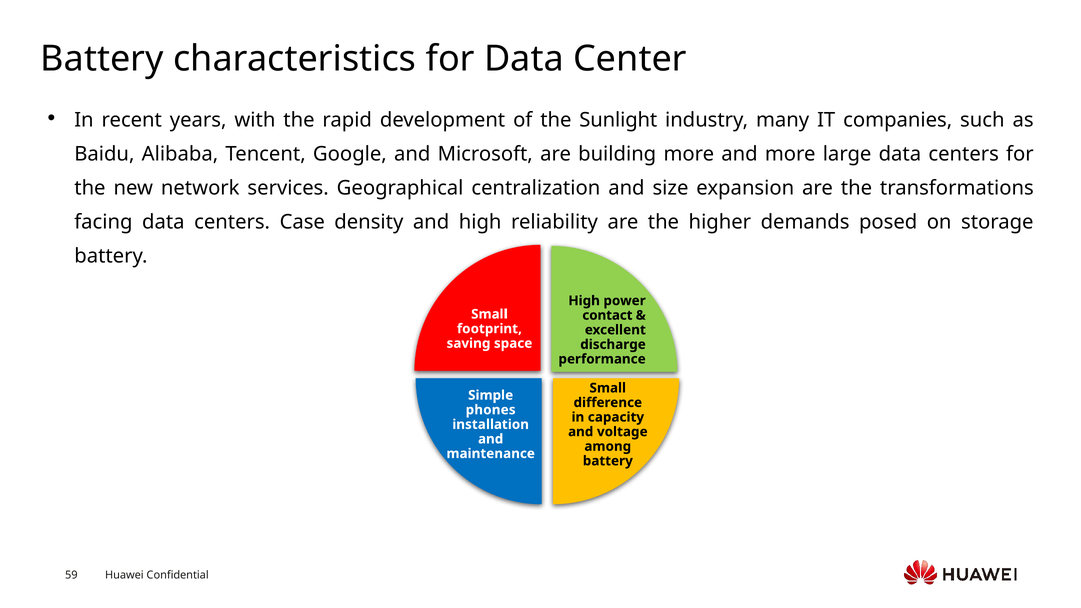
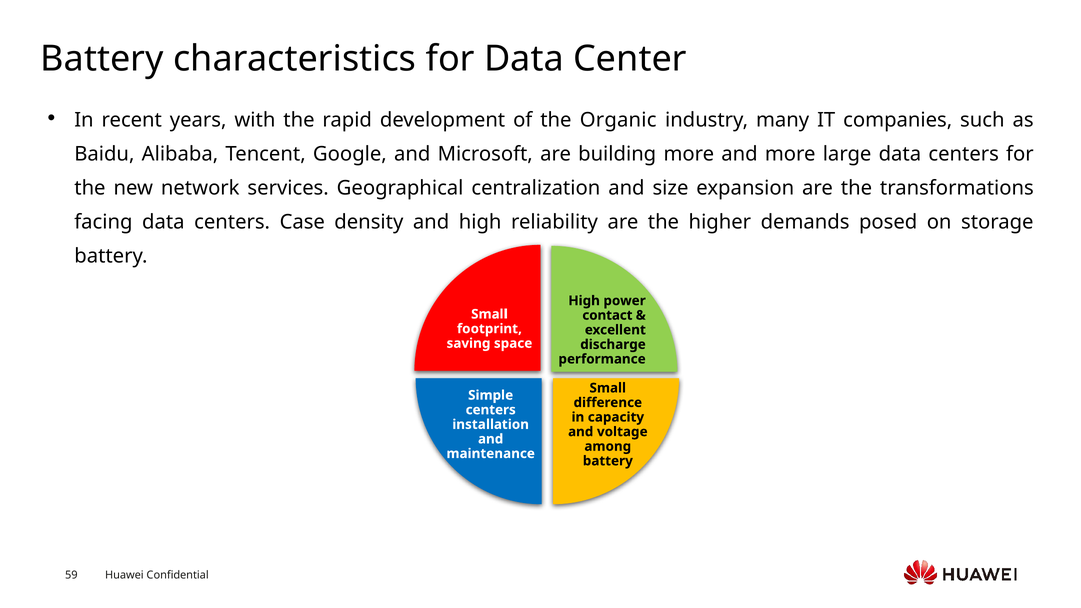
Sunlight: Sunlight -> Organic (618, 120)
phones: phones -> centers (491, 410)
